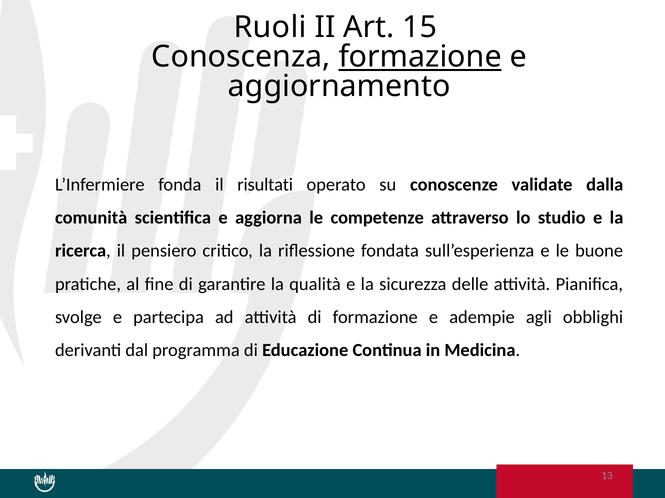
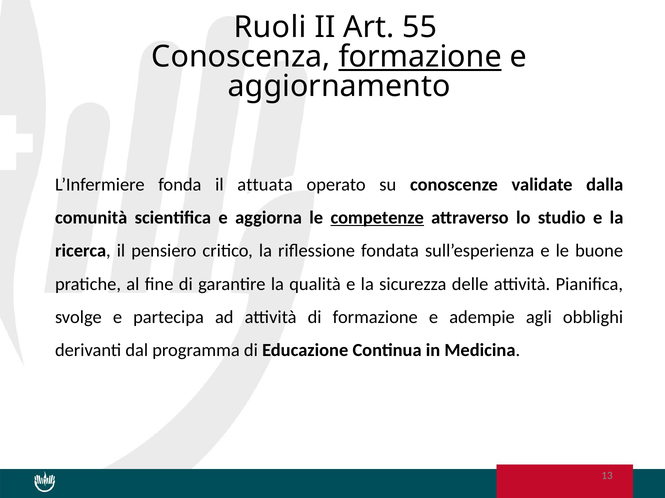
15: 15 -> 55 (420, 27)
risultati: risultati -> attuata (265, 185)
competenze underline: none -> present (377, 218)
